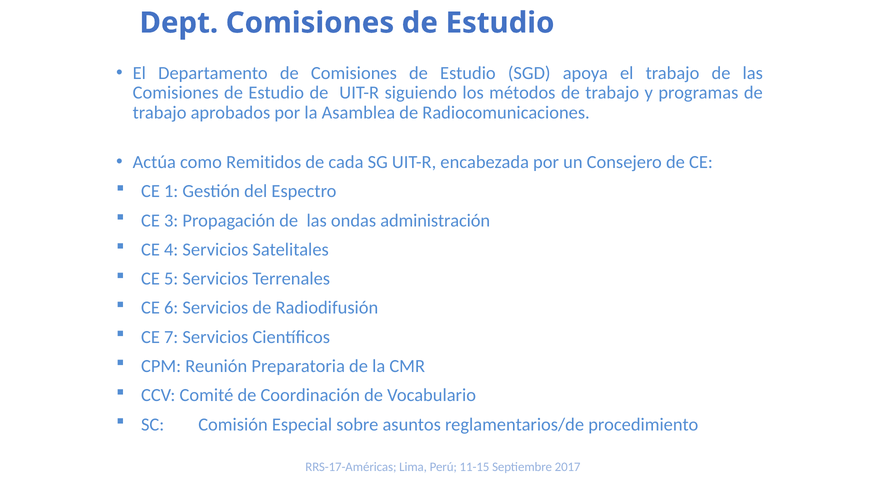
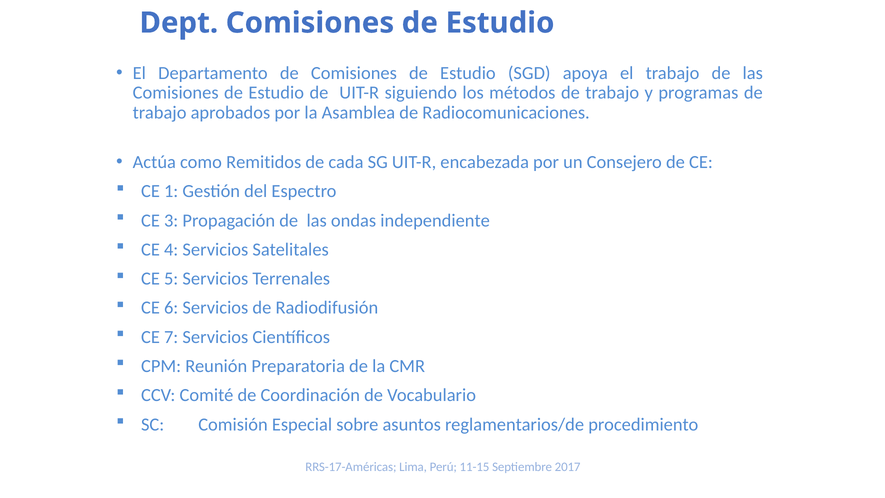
administración: administración -> independiente (435, 220)
